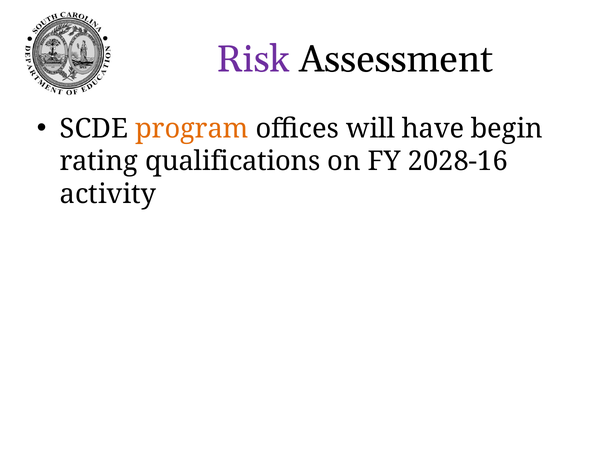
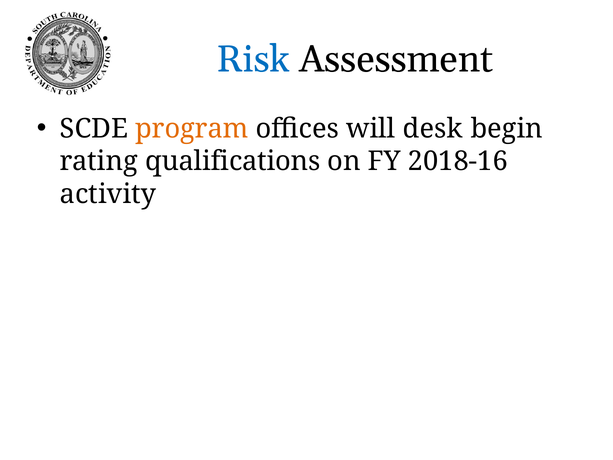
Risk colour: purple -> blue (253, 59)
have: have -> desk (433, 129)
2028-16: 2028-16 -> 2018-16 (458, 161)
